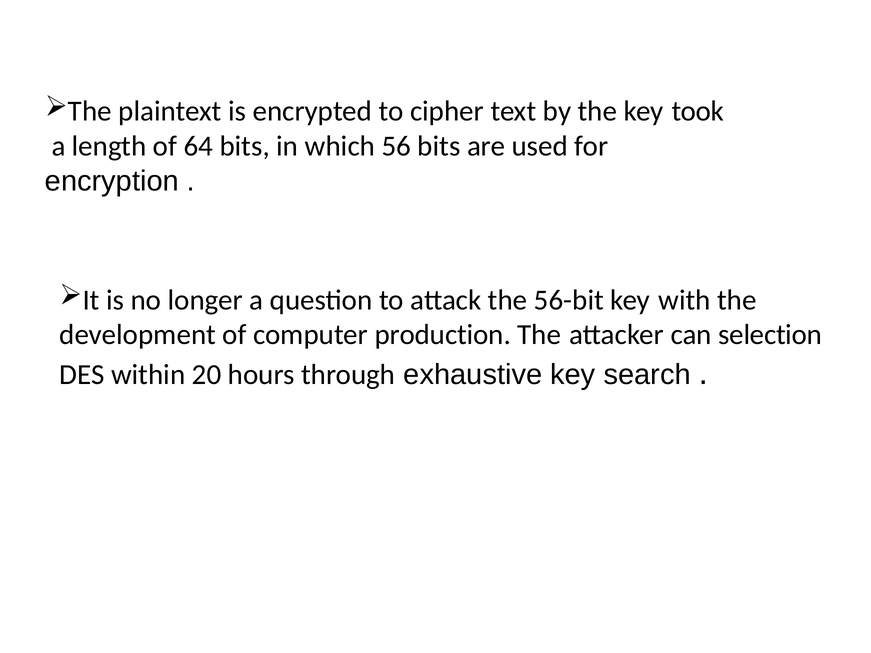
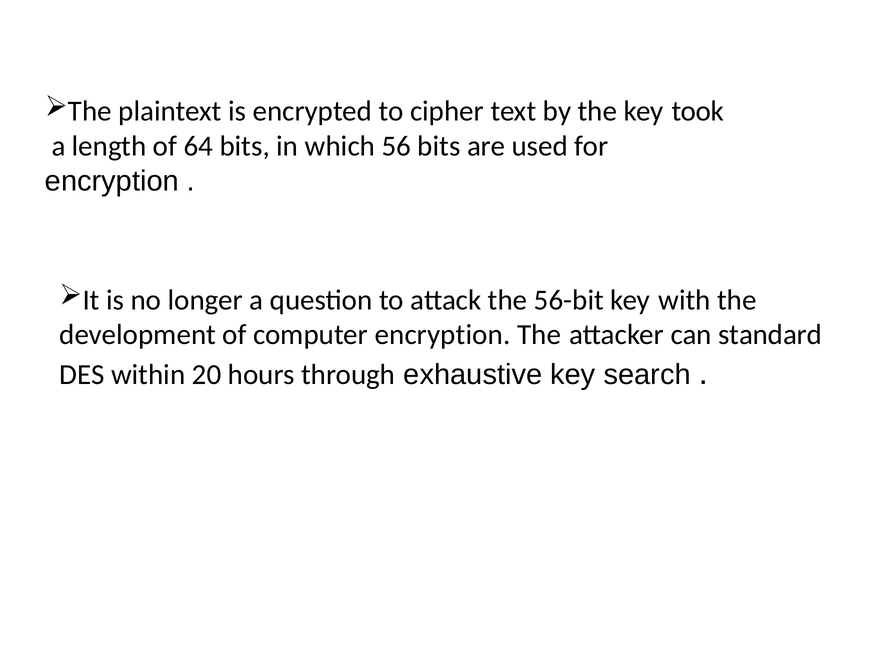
computer production: production -> encryption (443, 335)
selection: selection -> standard (770, 335)
